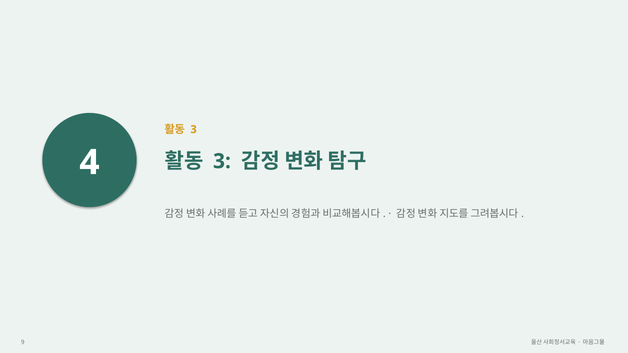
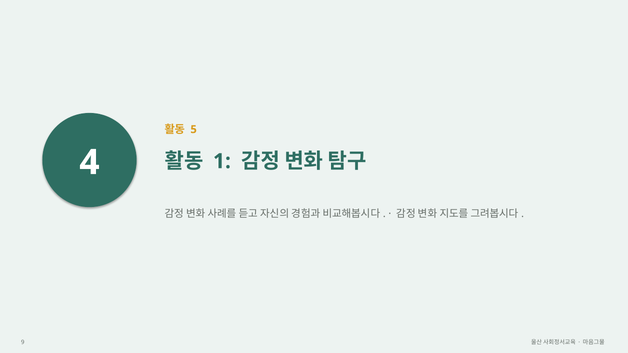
3: 3 -> 5 (194, 130)
3: 3 -> 1 (222, 161)
